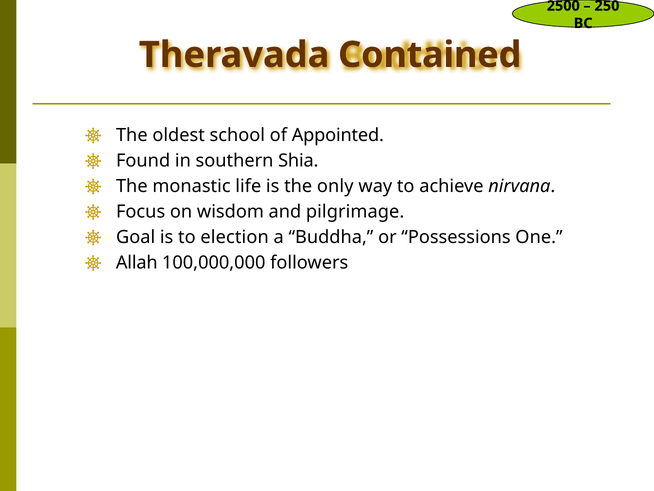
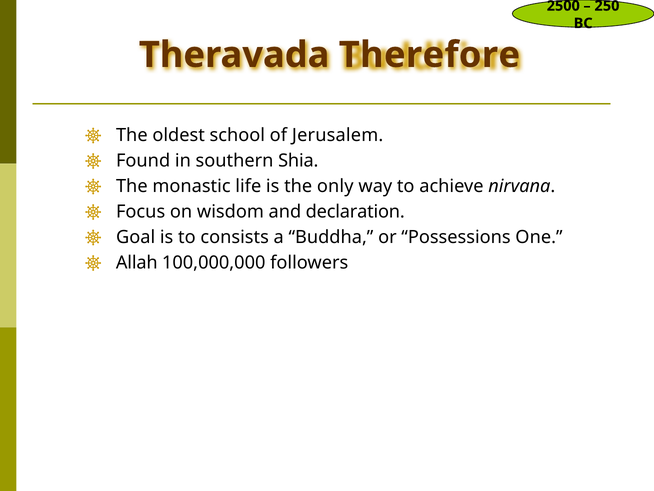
Contained: Contained -> Therefore (429, 55)
Appointed: Appointed -> Jerusalem (338, 135)
pilgrimage: pilgrimage -> declaration (355, 212)
election: election -> consists (235, 237)
